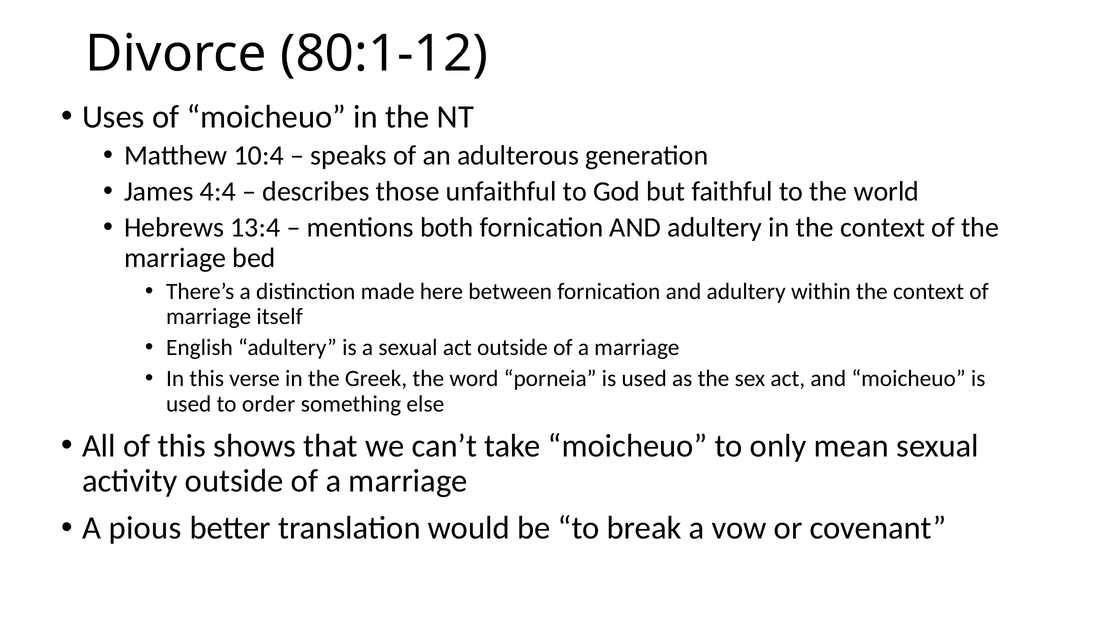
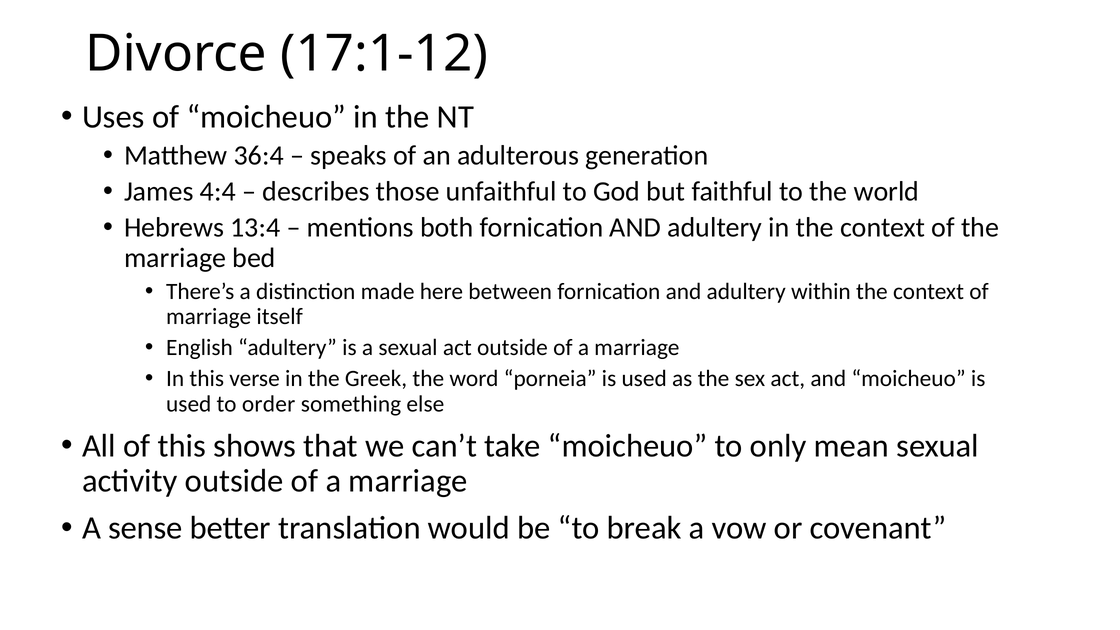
80:1-12: 80:1-12 -> 17:1-12 (384, 54)
10:4: 10:4 -> 36:4 (259, 156)
pious: pious -> sense (145, 528)
